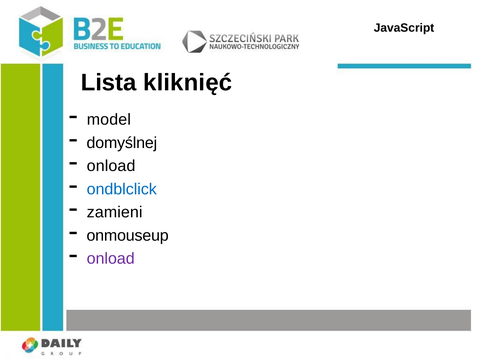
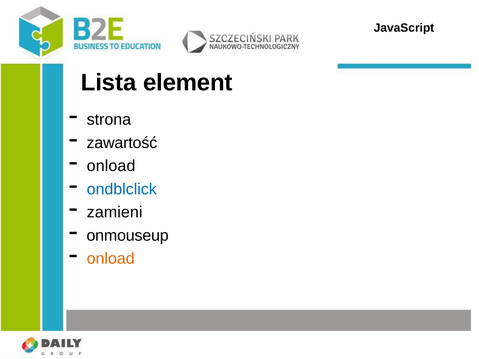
kliknięć: kliknięć -> element (188, 83)
model: model -> strona (109, 120)
domyślnej: domyślnej -> zawartość (122, 143)
onload colour: purple -> orange (111, 259)
